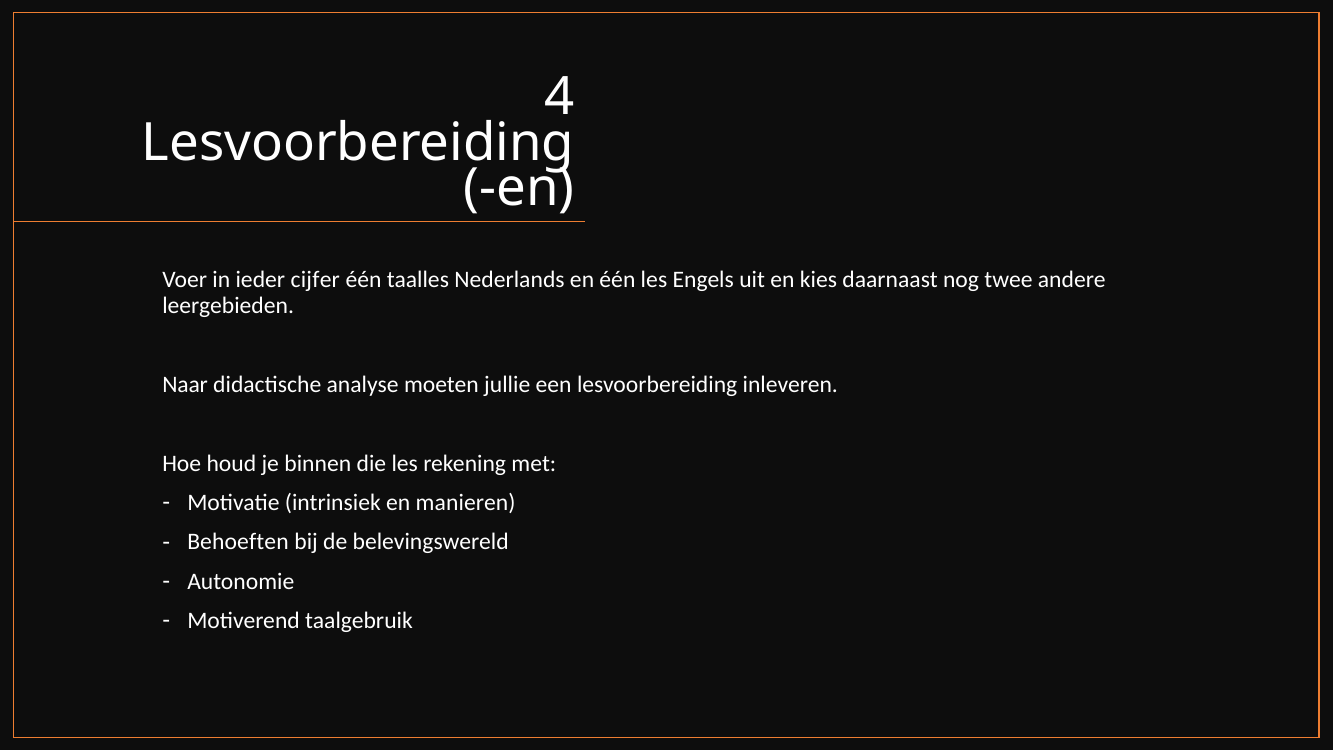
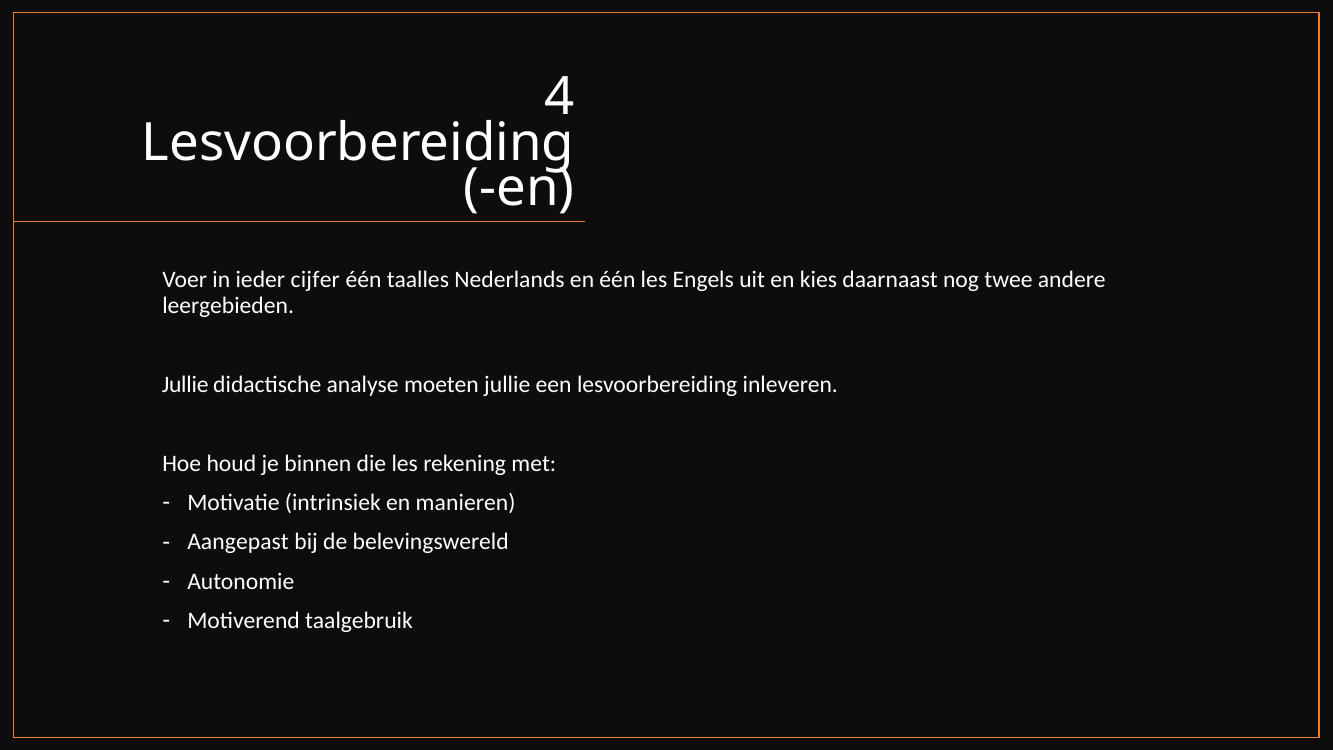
Naar: Naar -> Jullie (185, 384)
Behoeften: Behoeften -> Aangepast (238, 542)
